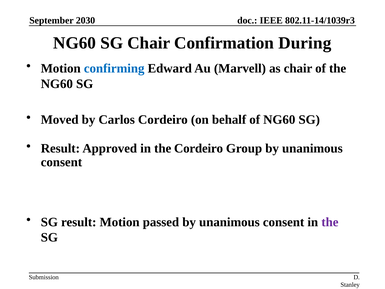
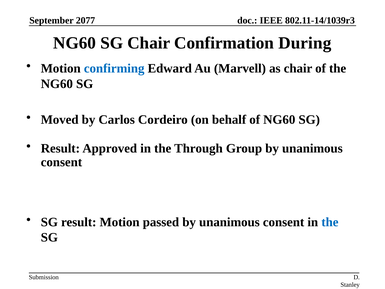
2030: 2030 -> 2077 (86, 21)
the Cordeiro: Cordeiro -> Through (198, 148)
the colour: purple -> blue (330, 222)
